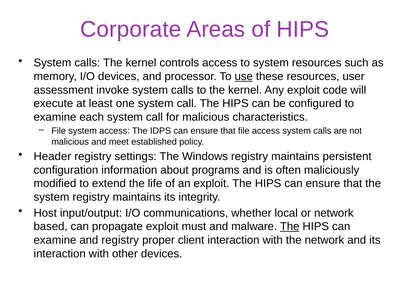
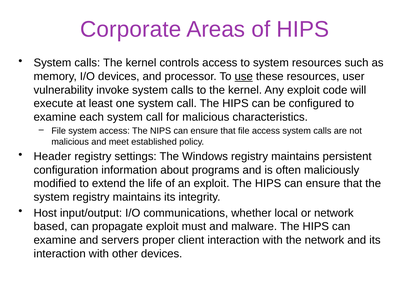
assessment: assessment -> vulnerability (63, 90)
IDPS: IDPS -> NIPS (161, 131)
The underline: present -> none (290, 226)
and registry: registry -> servers (120, 240)
